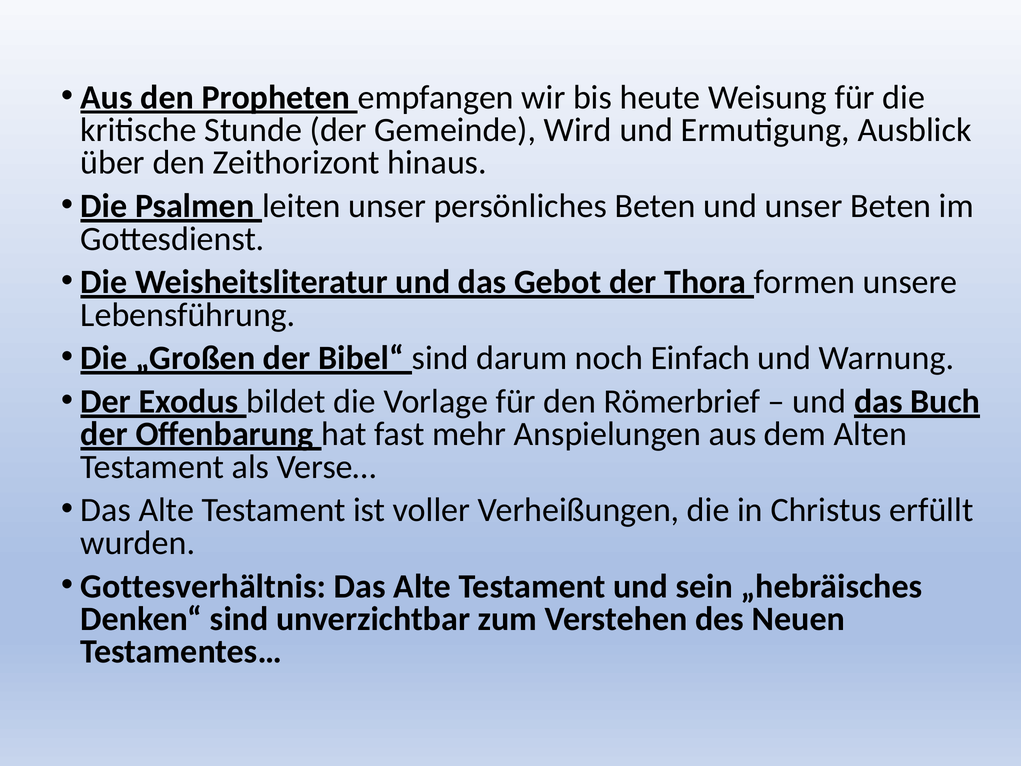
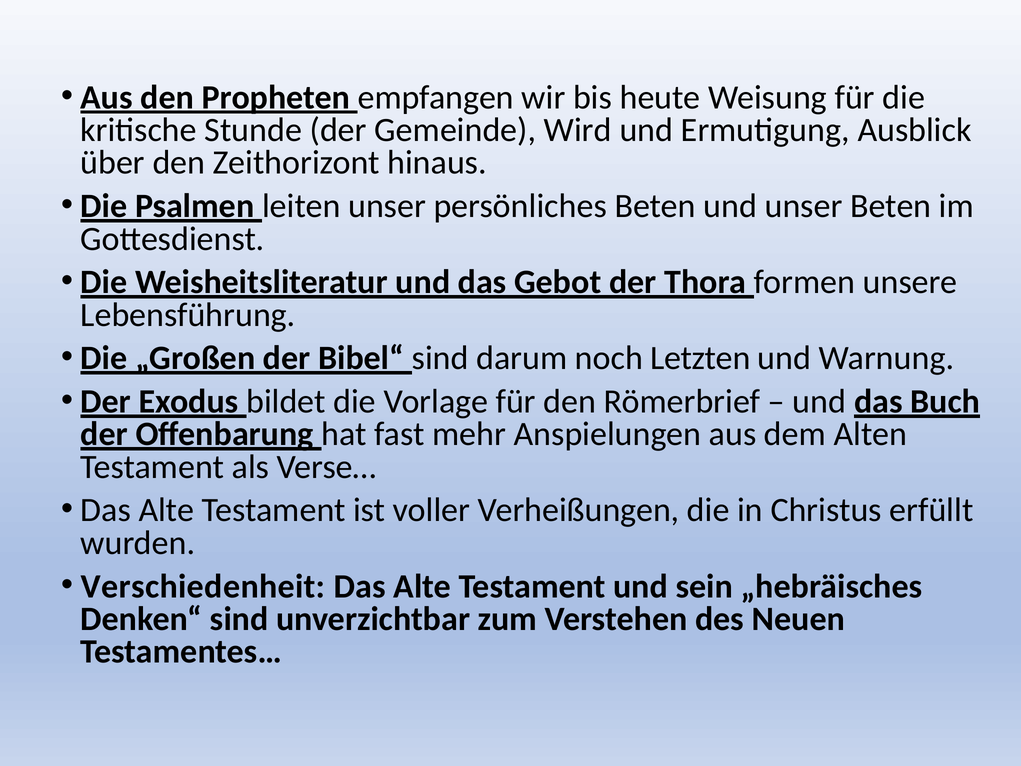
Einfach: Einfach -> Letzten (700, 358)
Gottesverhältnis: Gottesverhältnis -> Verschiedenheit (203, 586)
